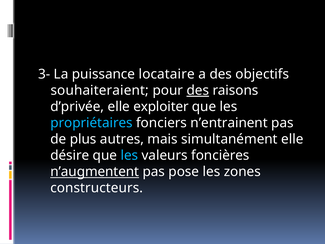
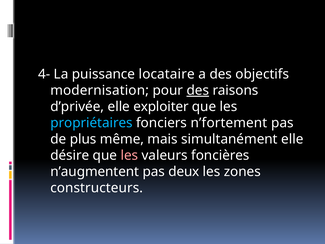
3-: 3- -> 4- (44, 74)
souhaiteraient: souhaiteraient -> modernisation (100, 90)
n’entrainent: n’entrainent -> n’fortement (229, 123)
autres: autres -> même (122, 139)
les colour: light blue -> pink (129, 155)
n’augmentent underline: present -> none (95, 172)
pose: pose -> deux (184, 172)
